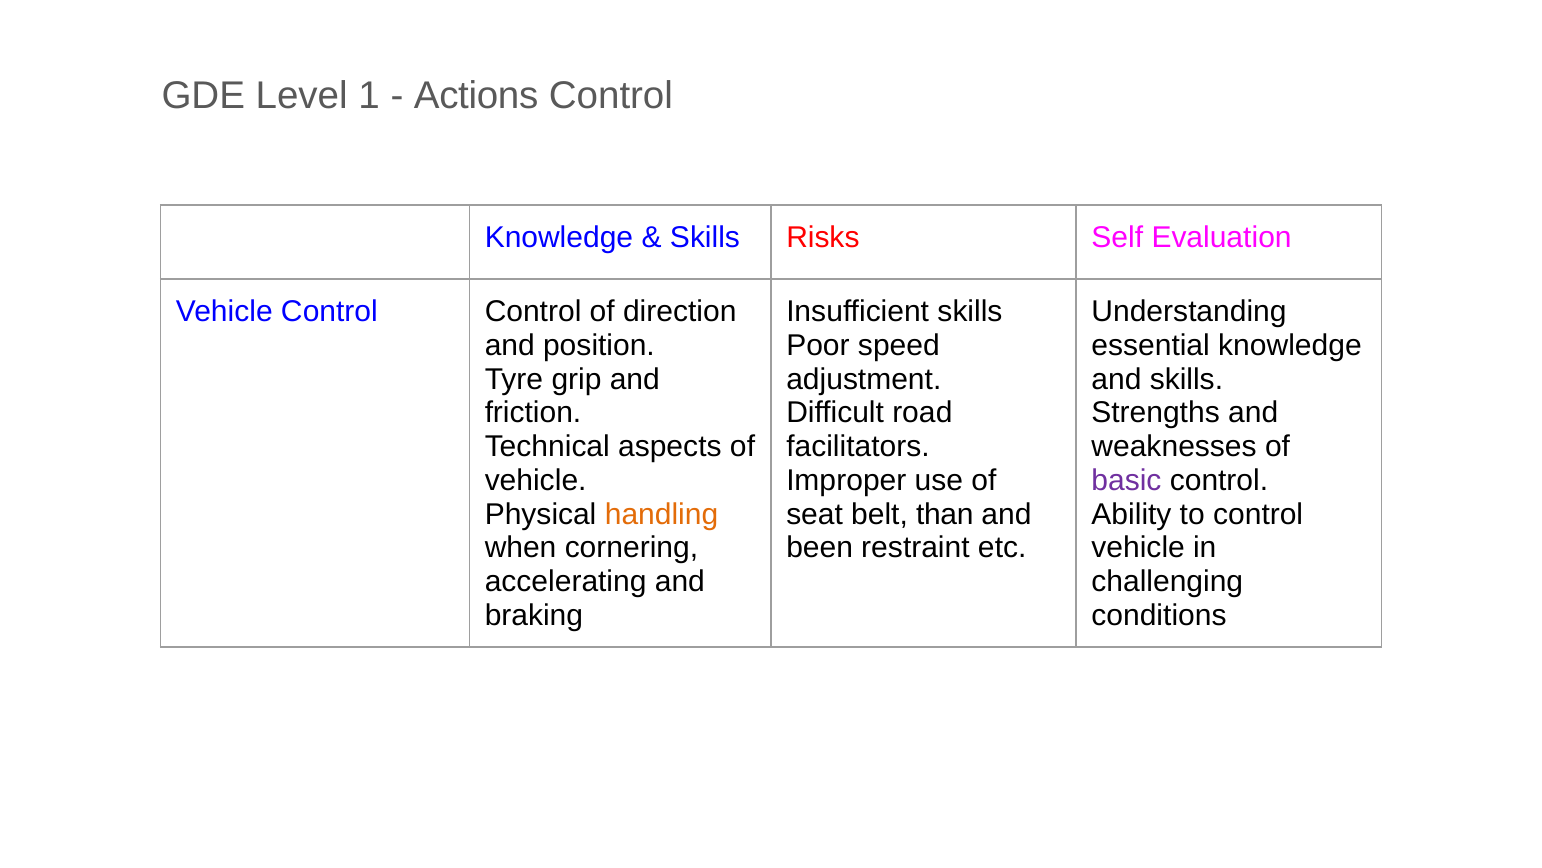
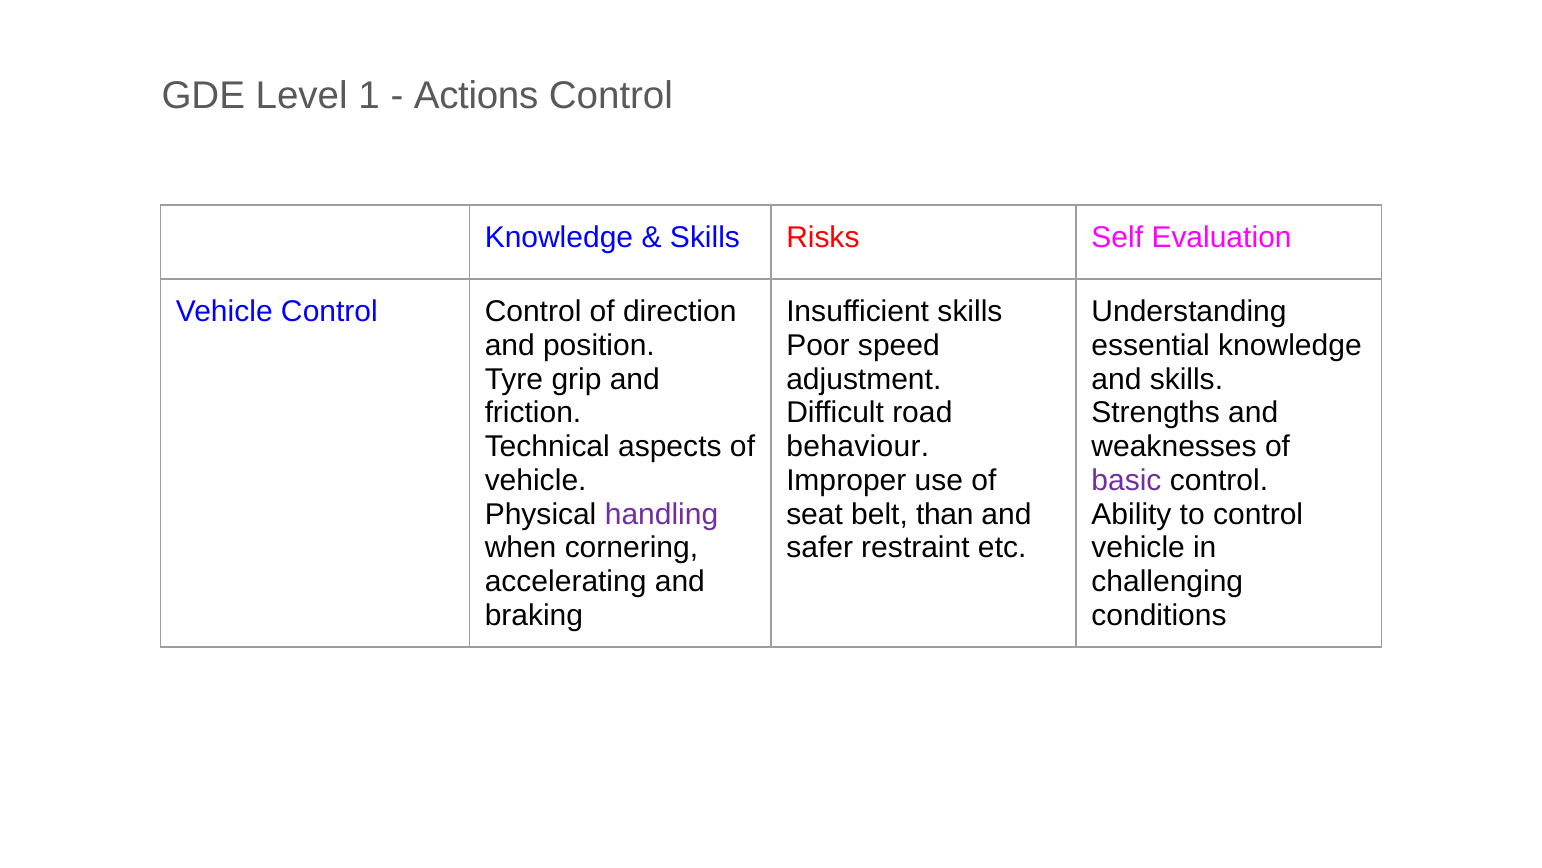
facilitators: facilitators -> behaviour (858, 446)
handling colour: orange -> purple (662, 514)
been: been -> safer (820, 547)
